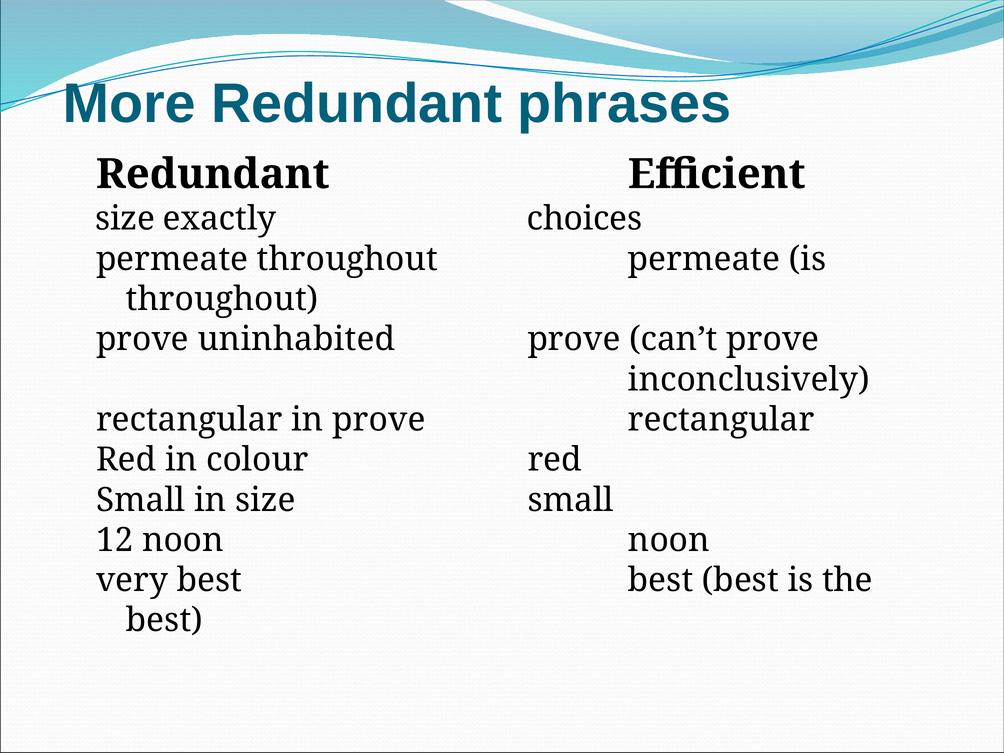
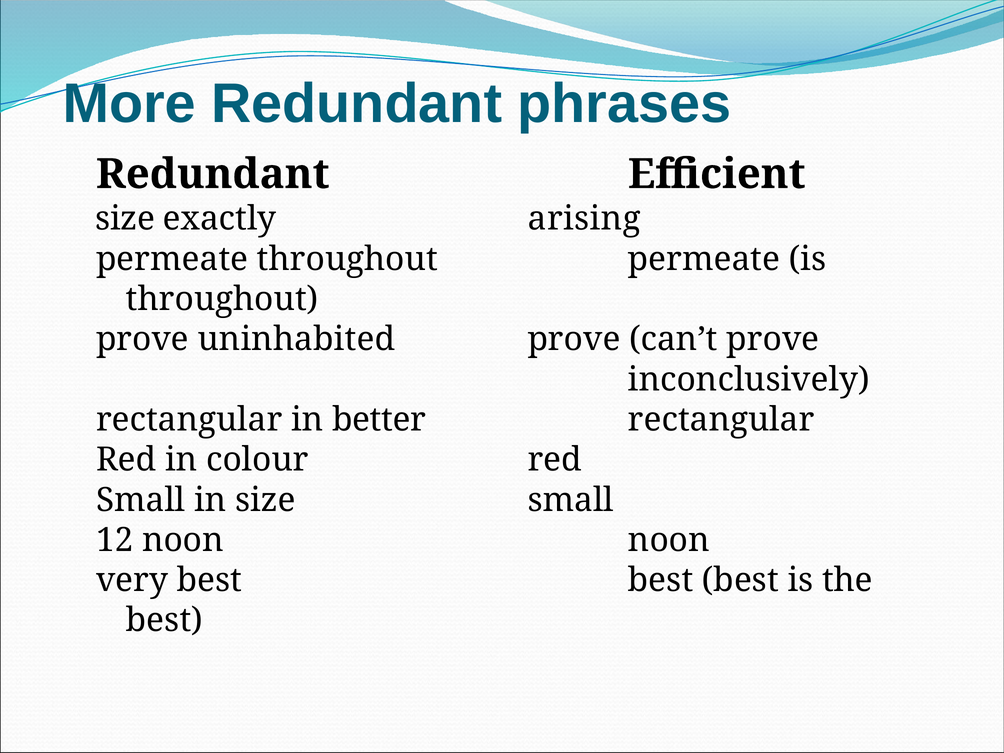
choices: choices -> arising (584, 219)
in prove: prove -> better (379, 420)
